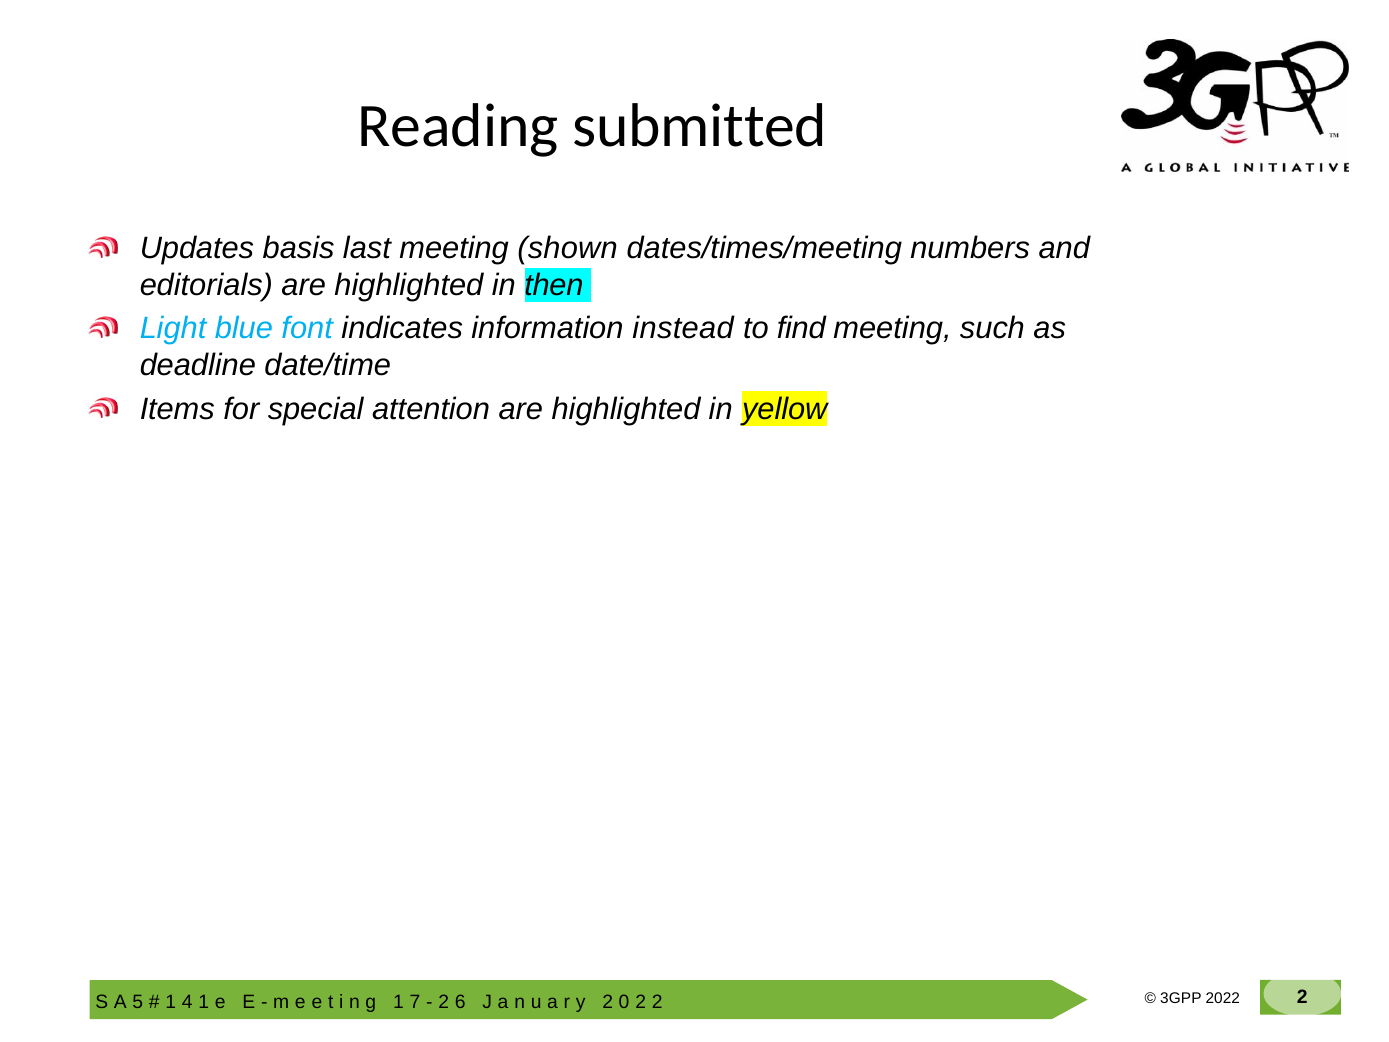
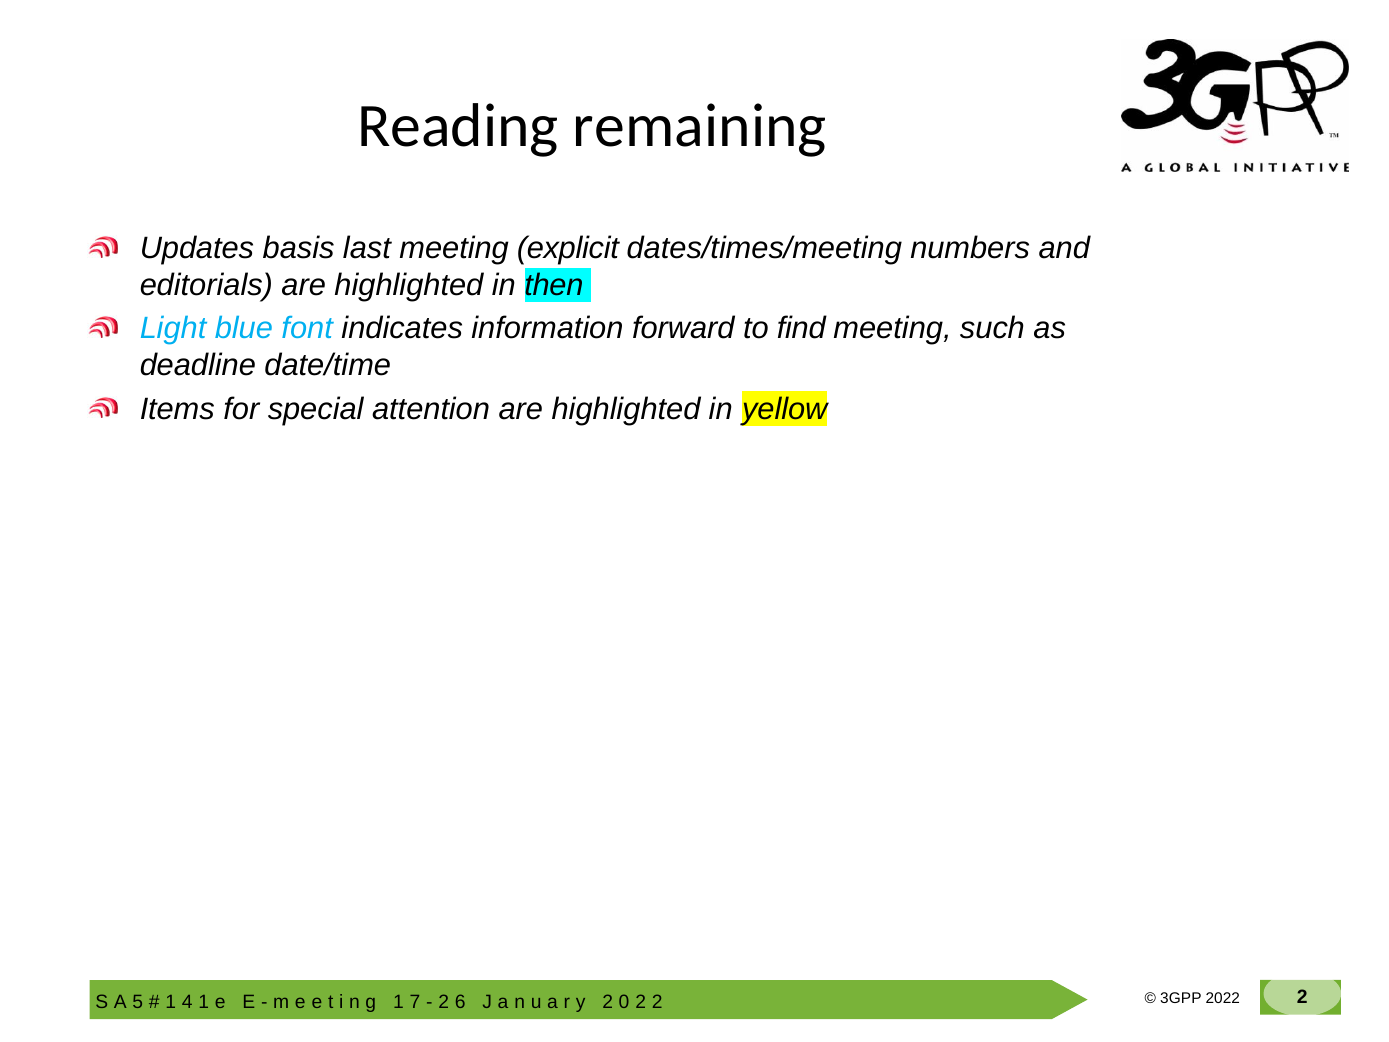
submitted: submitted -> remaining (700, 126)
shown: shown -> explicit (568, 248)
instead: instead -> forward (683, 329)
